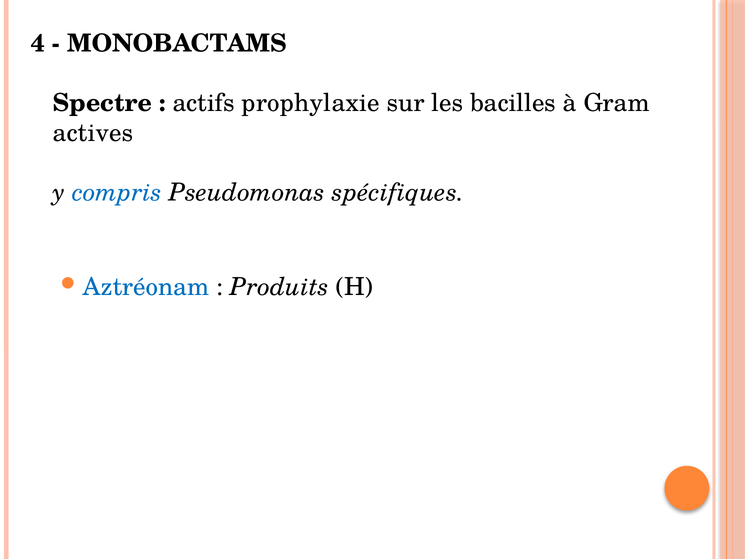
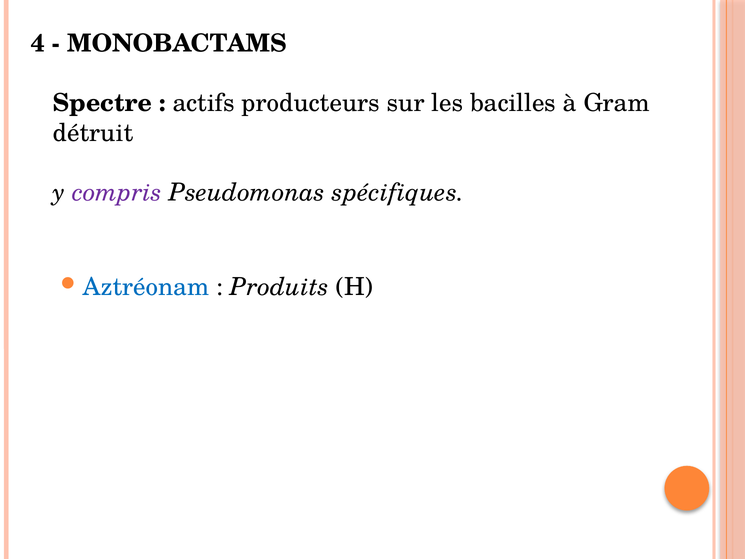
prophylaxie: prophylaxie -> producteurs (311, 103)
actives: actives -> détruit (93, 133)
compris colour: blue -> purple (117, 193)
